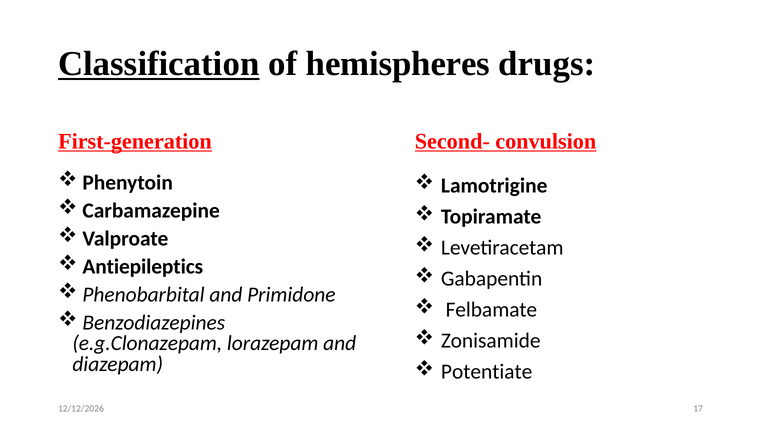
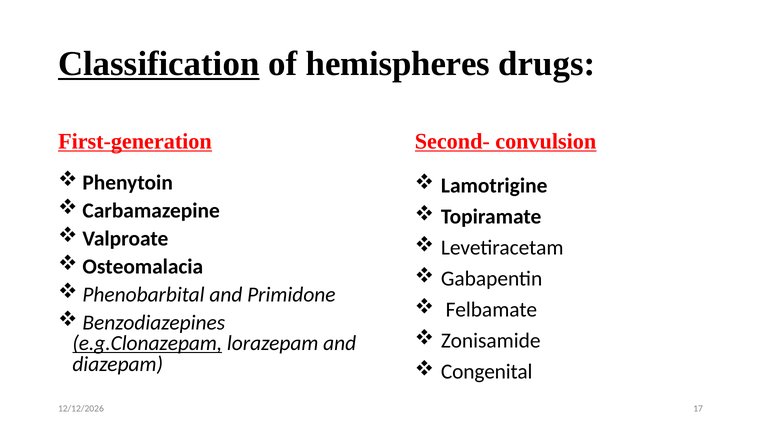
Antiepileptics: Antiepileptics -> Osteomalacia (143, 267)
e.g.Clonazepam underline: none -> present (147, 343)
Potentiate: Potentiate -> Congenital (487, 372)
